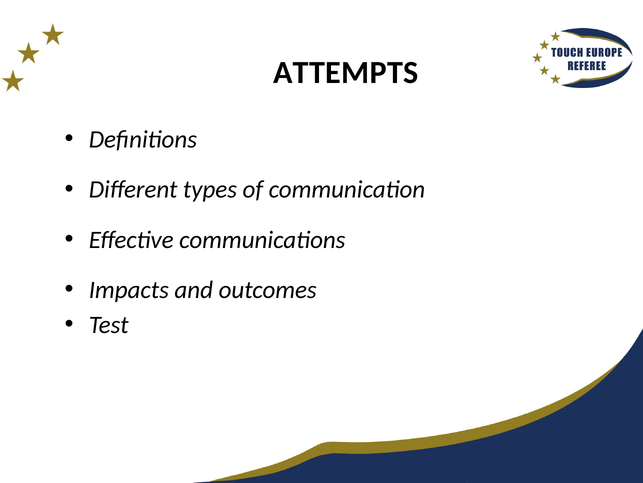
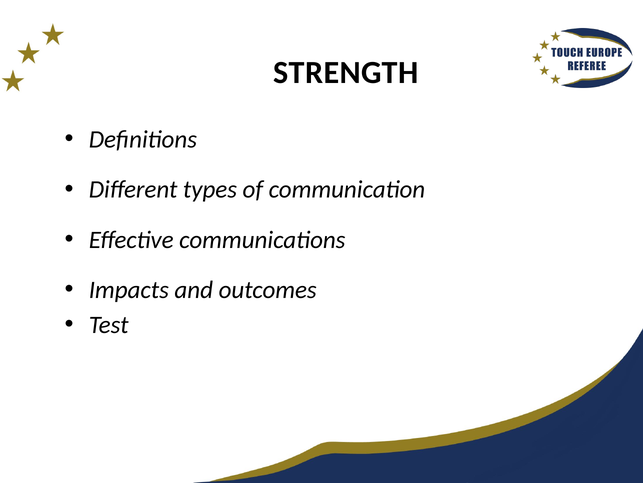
ATTEMPTS: ATTEMPTS -> STRENGTH (346, 73)
